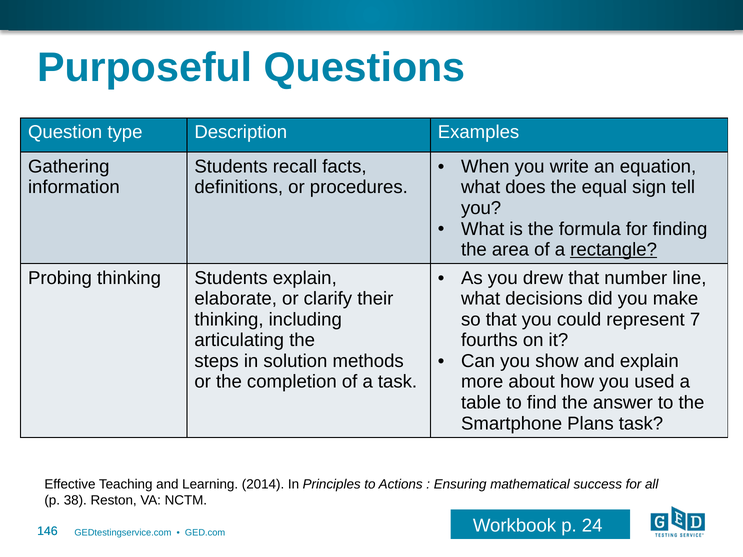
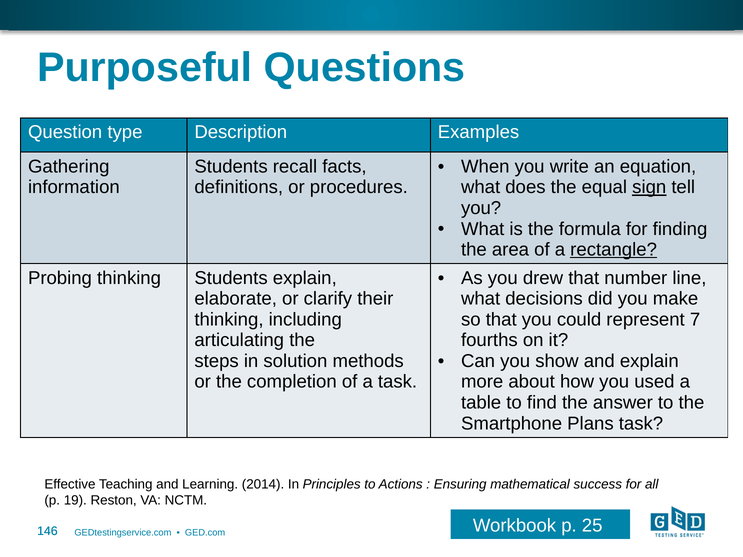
sign underline: none -> present (649, 187)
38: 38 -> 19 (75, 501)
24: 24 -> 25 (592, 526)
